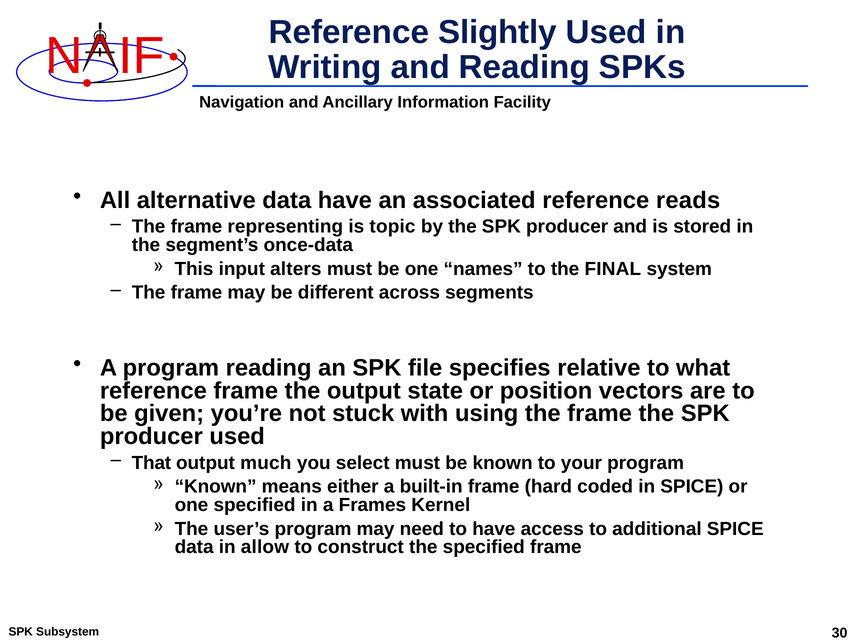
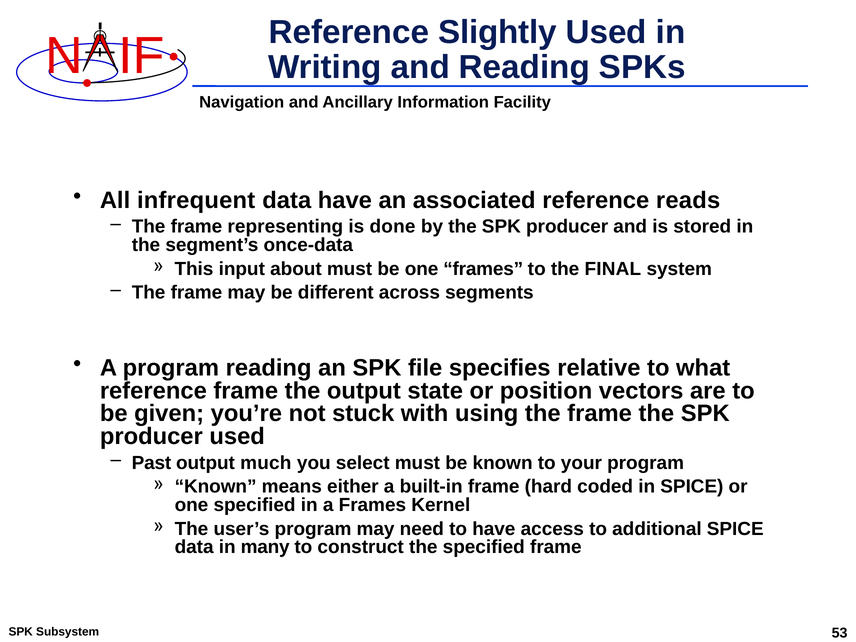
alternative: alternative -> infrequent (196, 200)
topic: topic -> done (393, 227)
alters: alters -> about (296, 269)
one names: names -> frames (483, 269)
That: That -> Past (151, 463)
allow: allow -> many (265, 547)
30: 30 -> 53 (840, 634)
